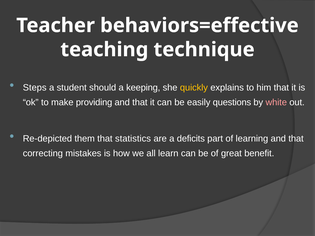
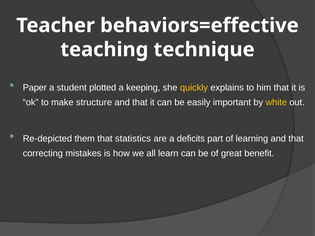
Steps: Steps -> Paper (35, 88)
should: should -> plotted (103, 88)
providing: providing -> structure (94, 103)
questions: questions -> important (232, 103)
white colour: pink -> yellow (276, 103)
